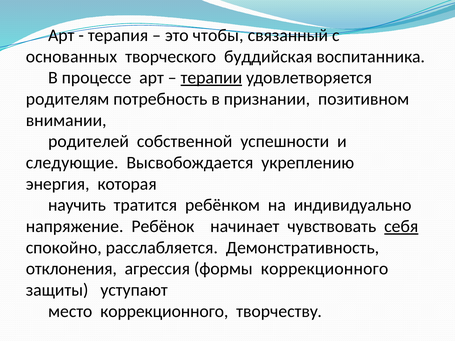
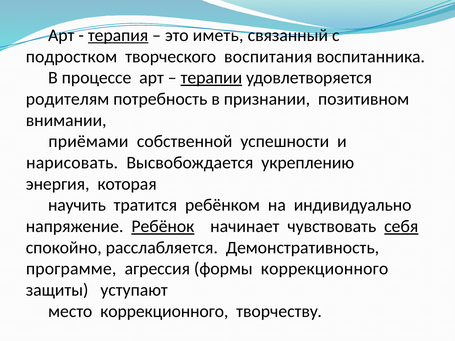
терапия underline: none -> present (118, 35)
чтобы: чтобы -> иметь (218, 35)
основанных: основанных -> подростком (71, 57)
буддийская: буддийская -> воспитания (268, 57)
родителей: родителей -> приёмами (88, 142)
следующие: следующие -> нарисовать (72, 163)
Ребёнок underline: none -> present (163, 227)
отклонения: отклонения -> программе (71, 269)
